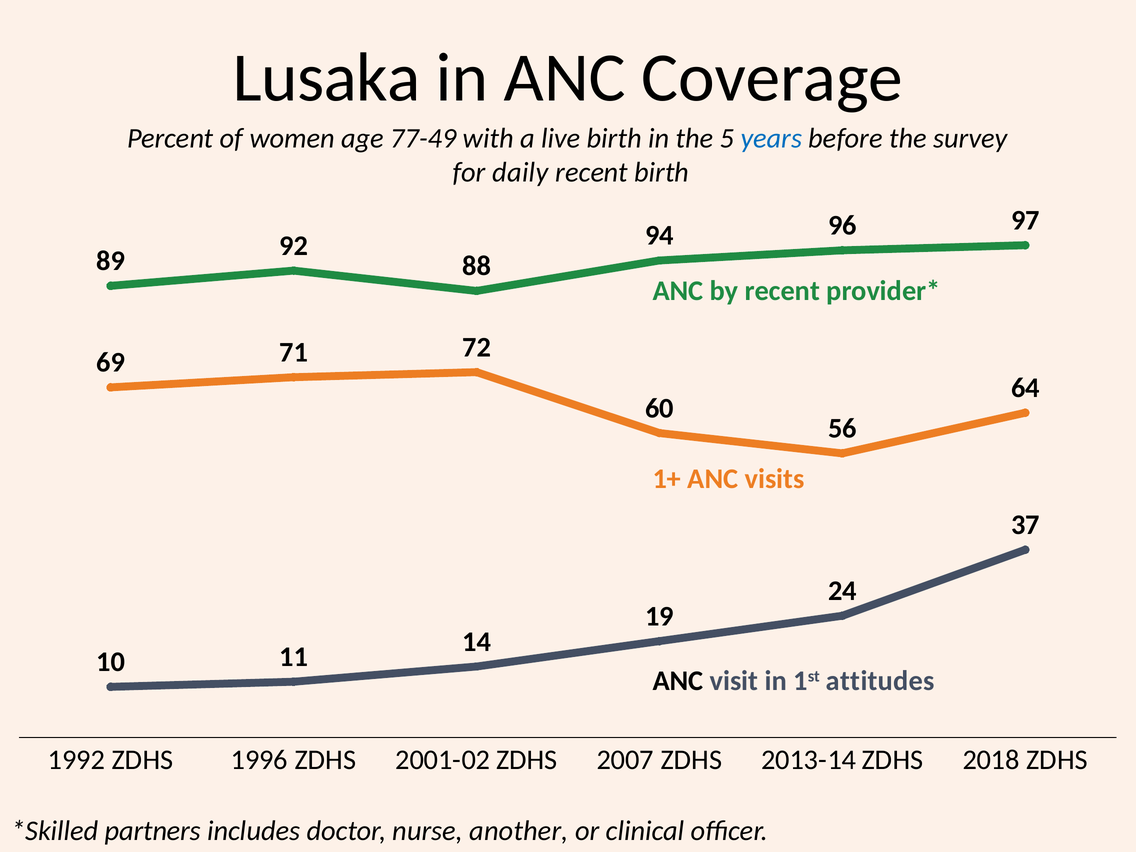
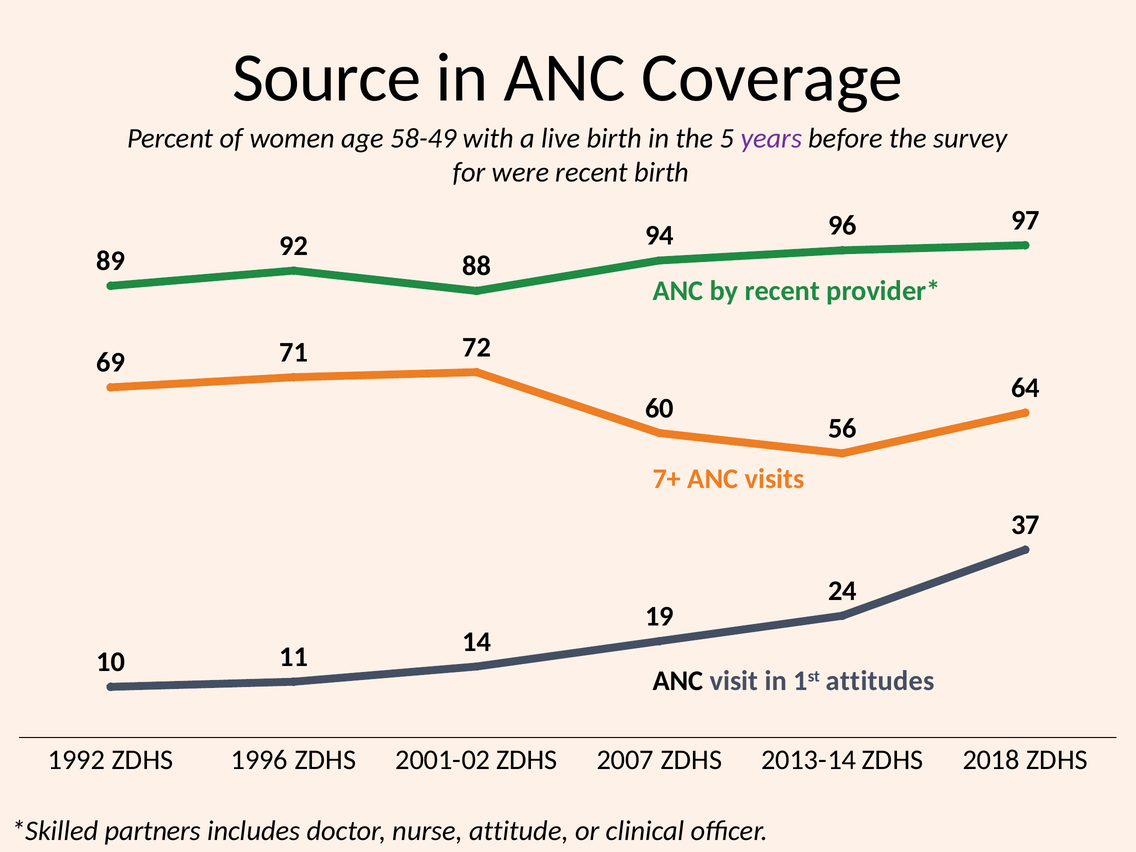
Lusaka: Lusaka -> Source (327, 78)
77-49: 77-49 -> 58-49 (423, 138)
years colour: blue -> purple (771, 138)
daily: daily -> were (520, 172)
1+: 1+ -> 7+ (667, 479)
another: another -> attitude (519, 831)
